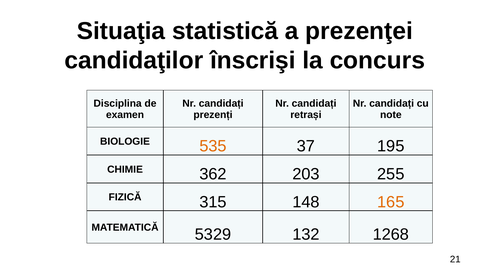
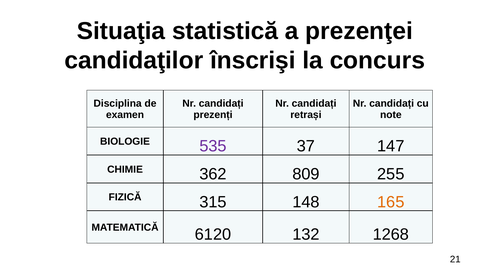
535 colour: orange -> purple (213, 147)
195: 195 -> 147 (391, 147)
203: 203 -> 809 (306, 175)
5329: 5329 -> 6120 (213, 235)
